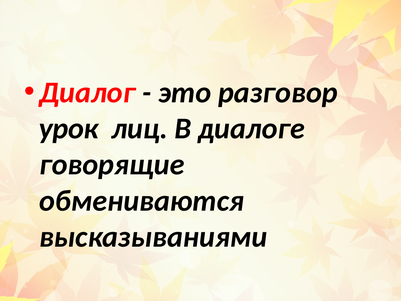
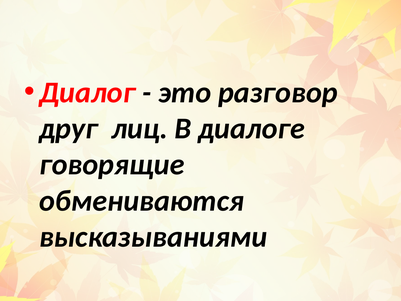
урок: урок -> друг (68, 128)
